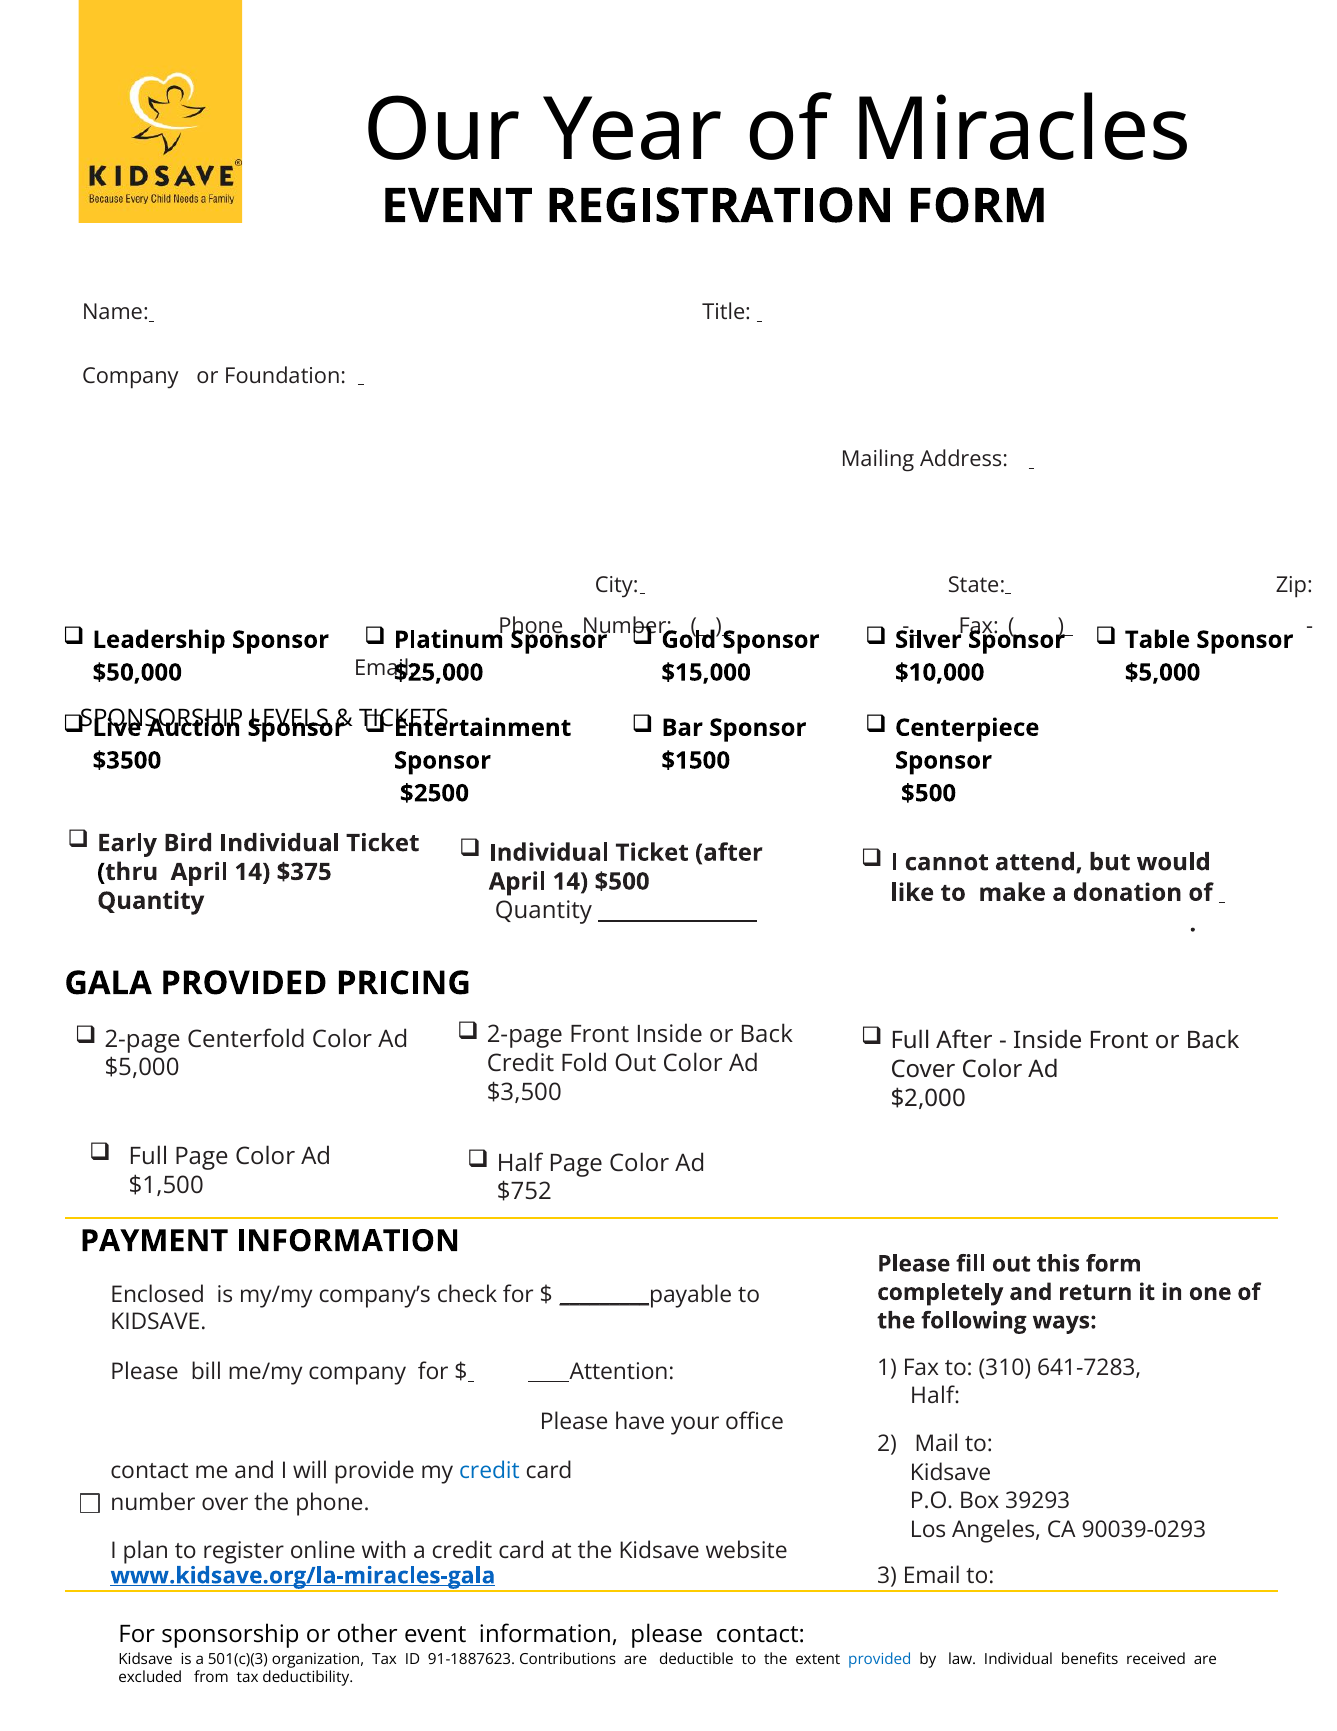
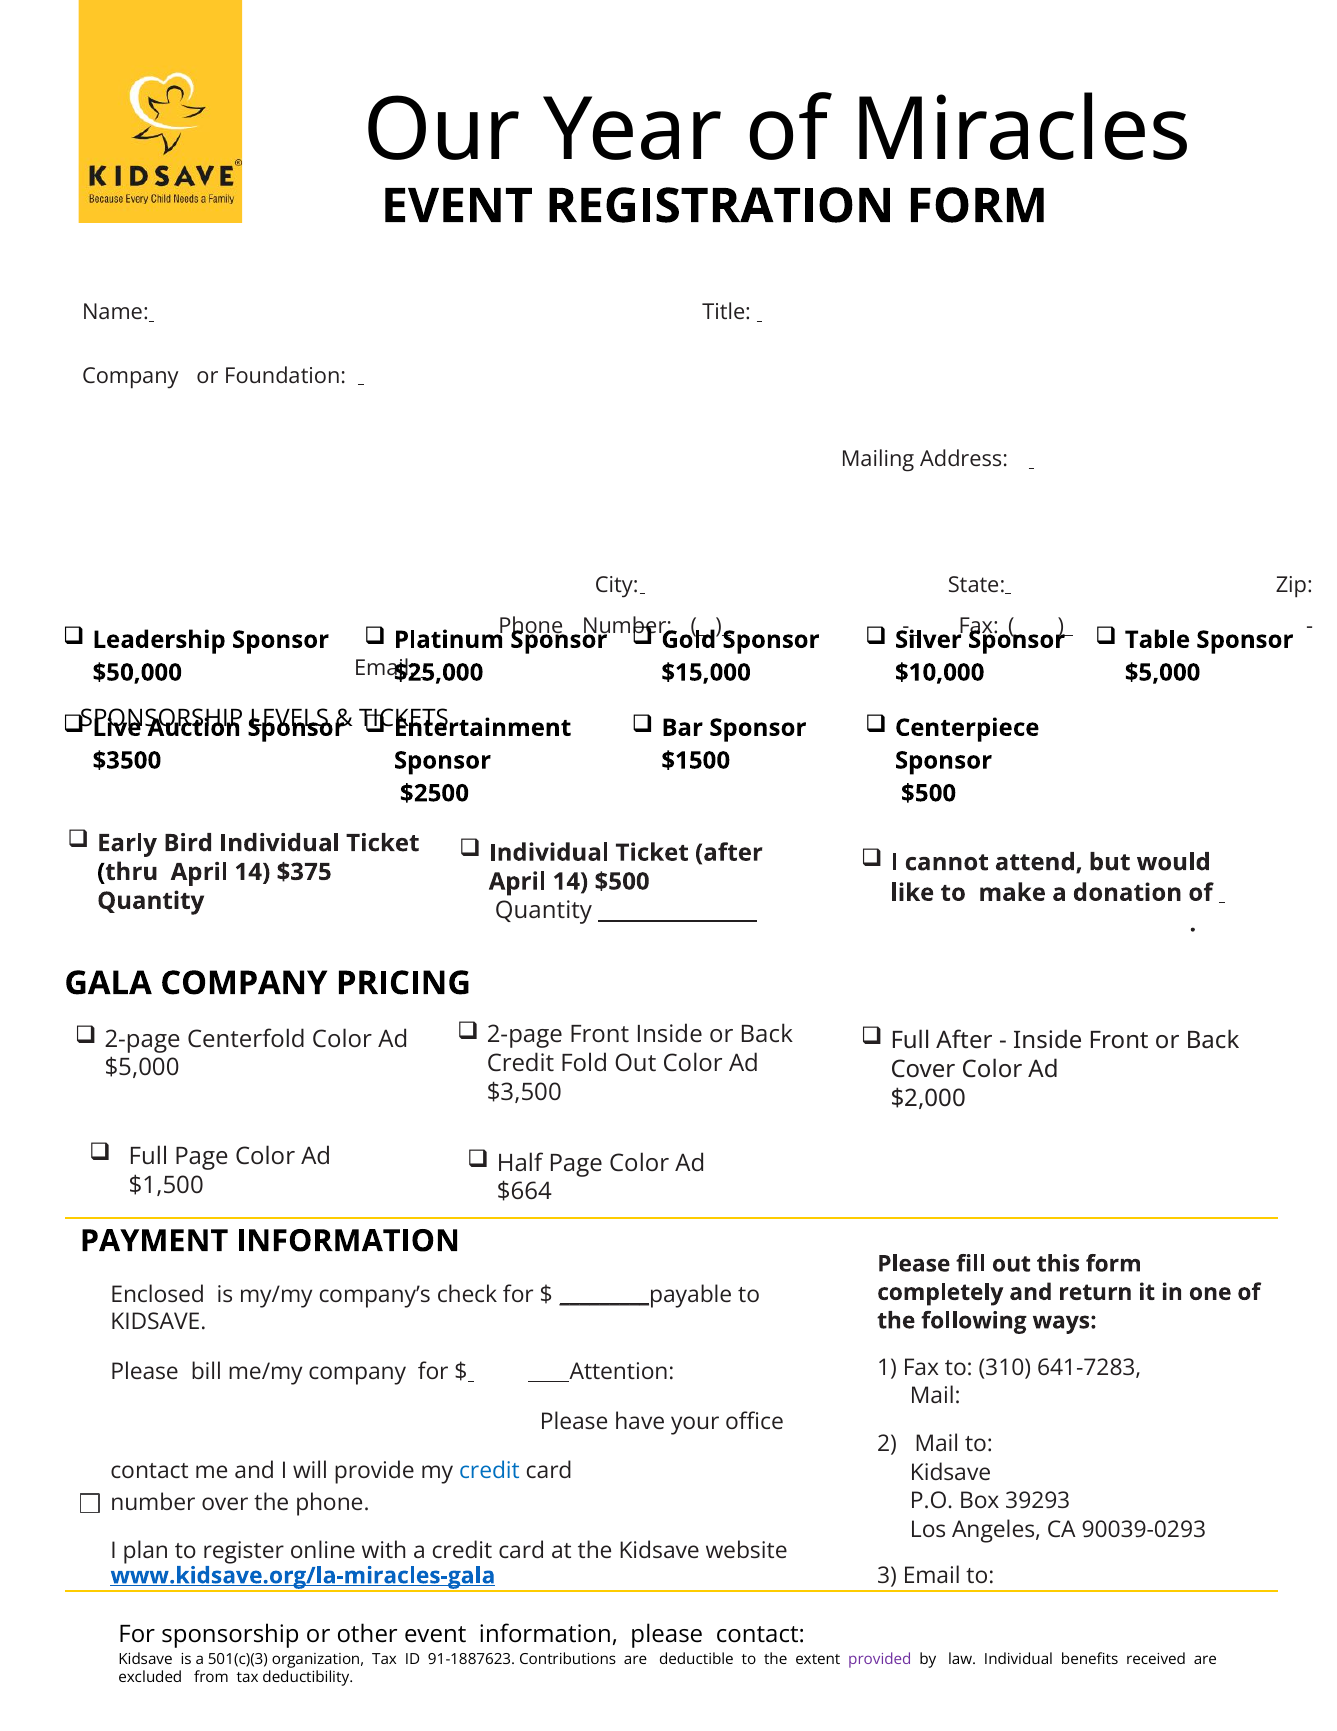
GALA PROVIDED: PROVIDED -> COMPANY (244, 983)
$752: $752 -> $664 (524, 1191)
Half: Half -> Mail (935, 1396)
provided colour: blue -> purple (880, 1659)
